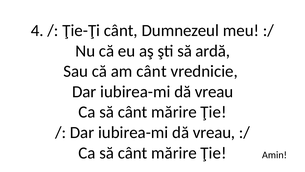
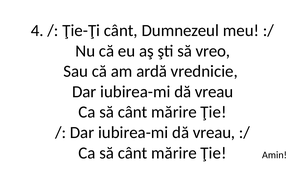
ardă: ardă -> vreo (213, 51)
am cânt: cânt -> ardă (152, 71)
